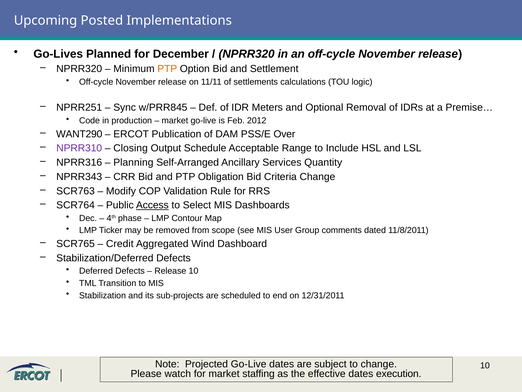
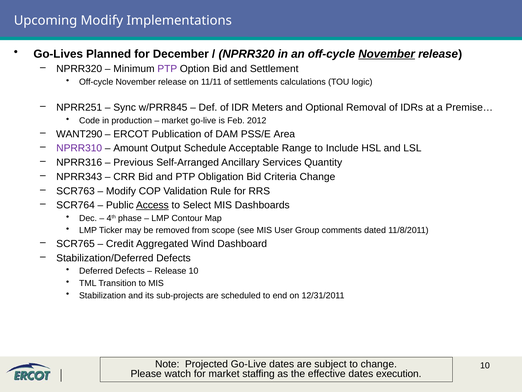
Upcoming Posted: Posted -> Modify (102, 20)
November underline: none -> present (387, 54)
PTP colour: orange -> purple (167, 69)
Over: Over -> Area (284, 134)
Closing: Closing -> Amount (131, 148)
Planning: Planning -> Previous (133, 162)
